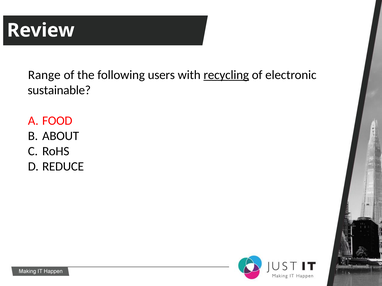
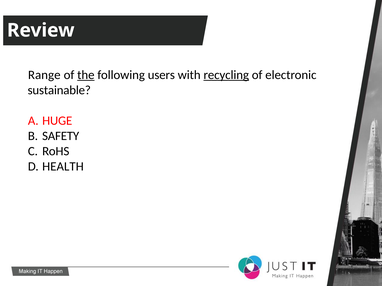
the underline: none -> present (86, 75)
FOOD: FOOD -> HUGE (57, 121)
ABOUT: ABOUT -> SAFETY (61, 136)
REDUCE: REDUCE -> HEALTH (63, 167)
